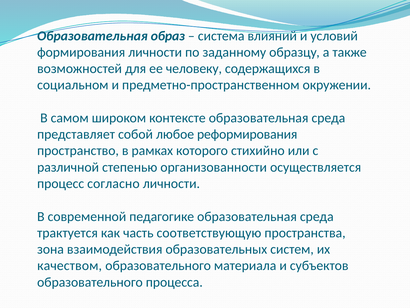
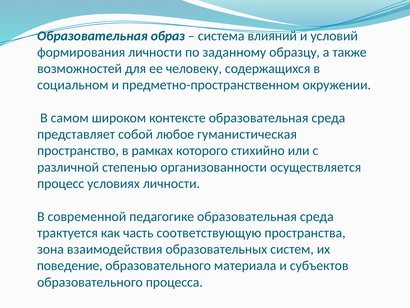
реформирования: реформирования -> гуманистическая (247, 134)
согласно: согласно -> условиях (113, 183)
качеством: качеством -> поведение (70, 265)
